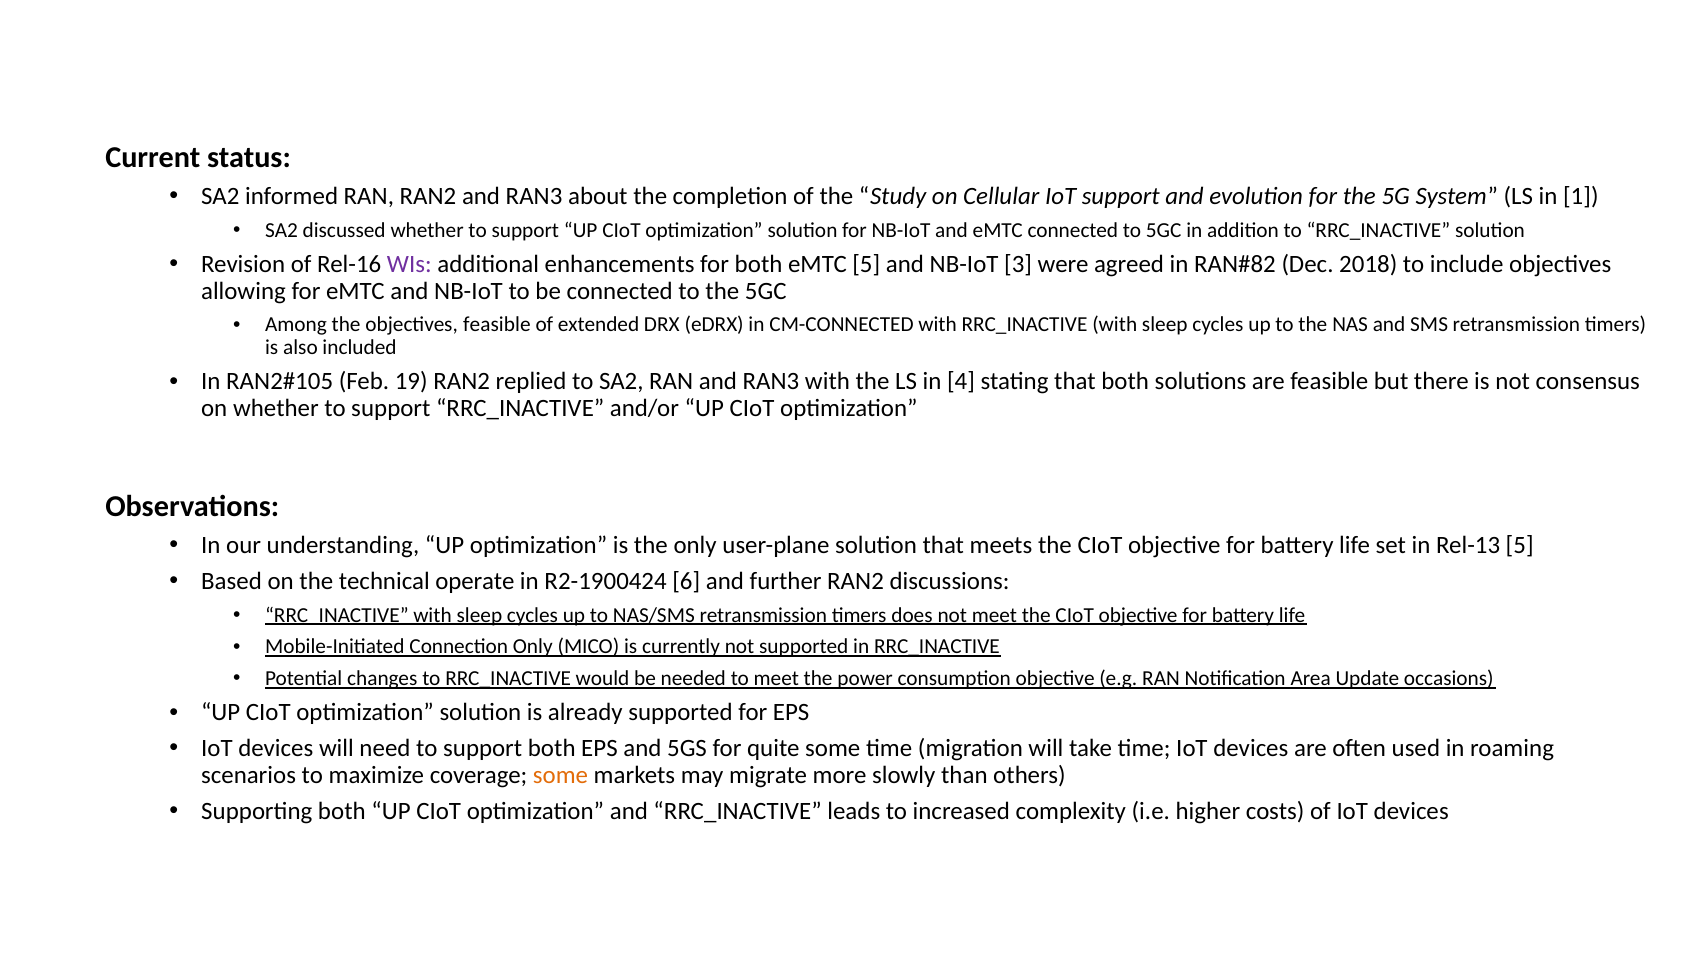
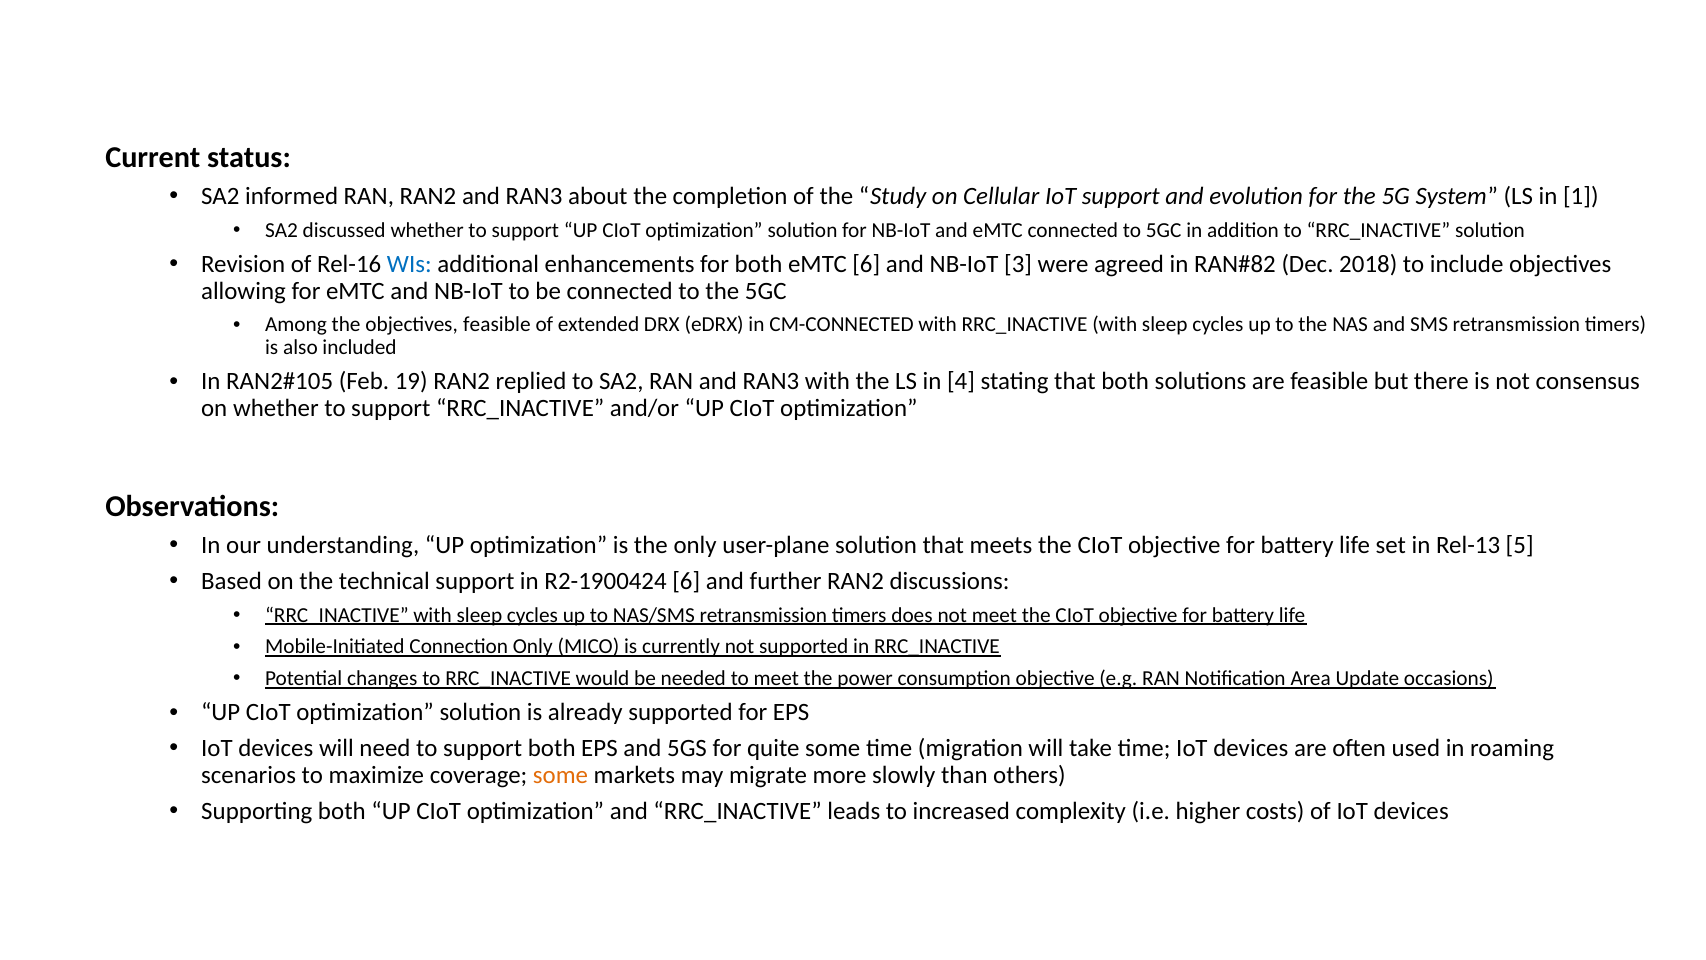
WIs colour: purple -> blue (409, 264)
eMTC 5: 5 -> 6 (866, 264)
technical operate: operate -> support (475, 581)
